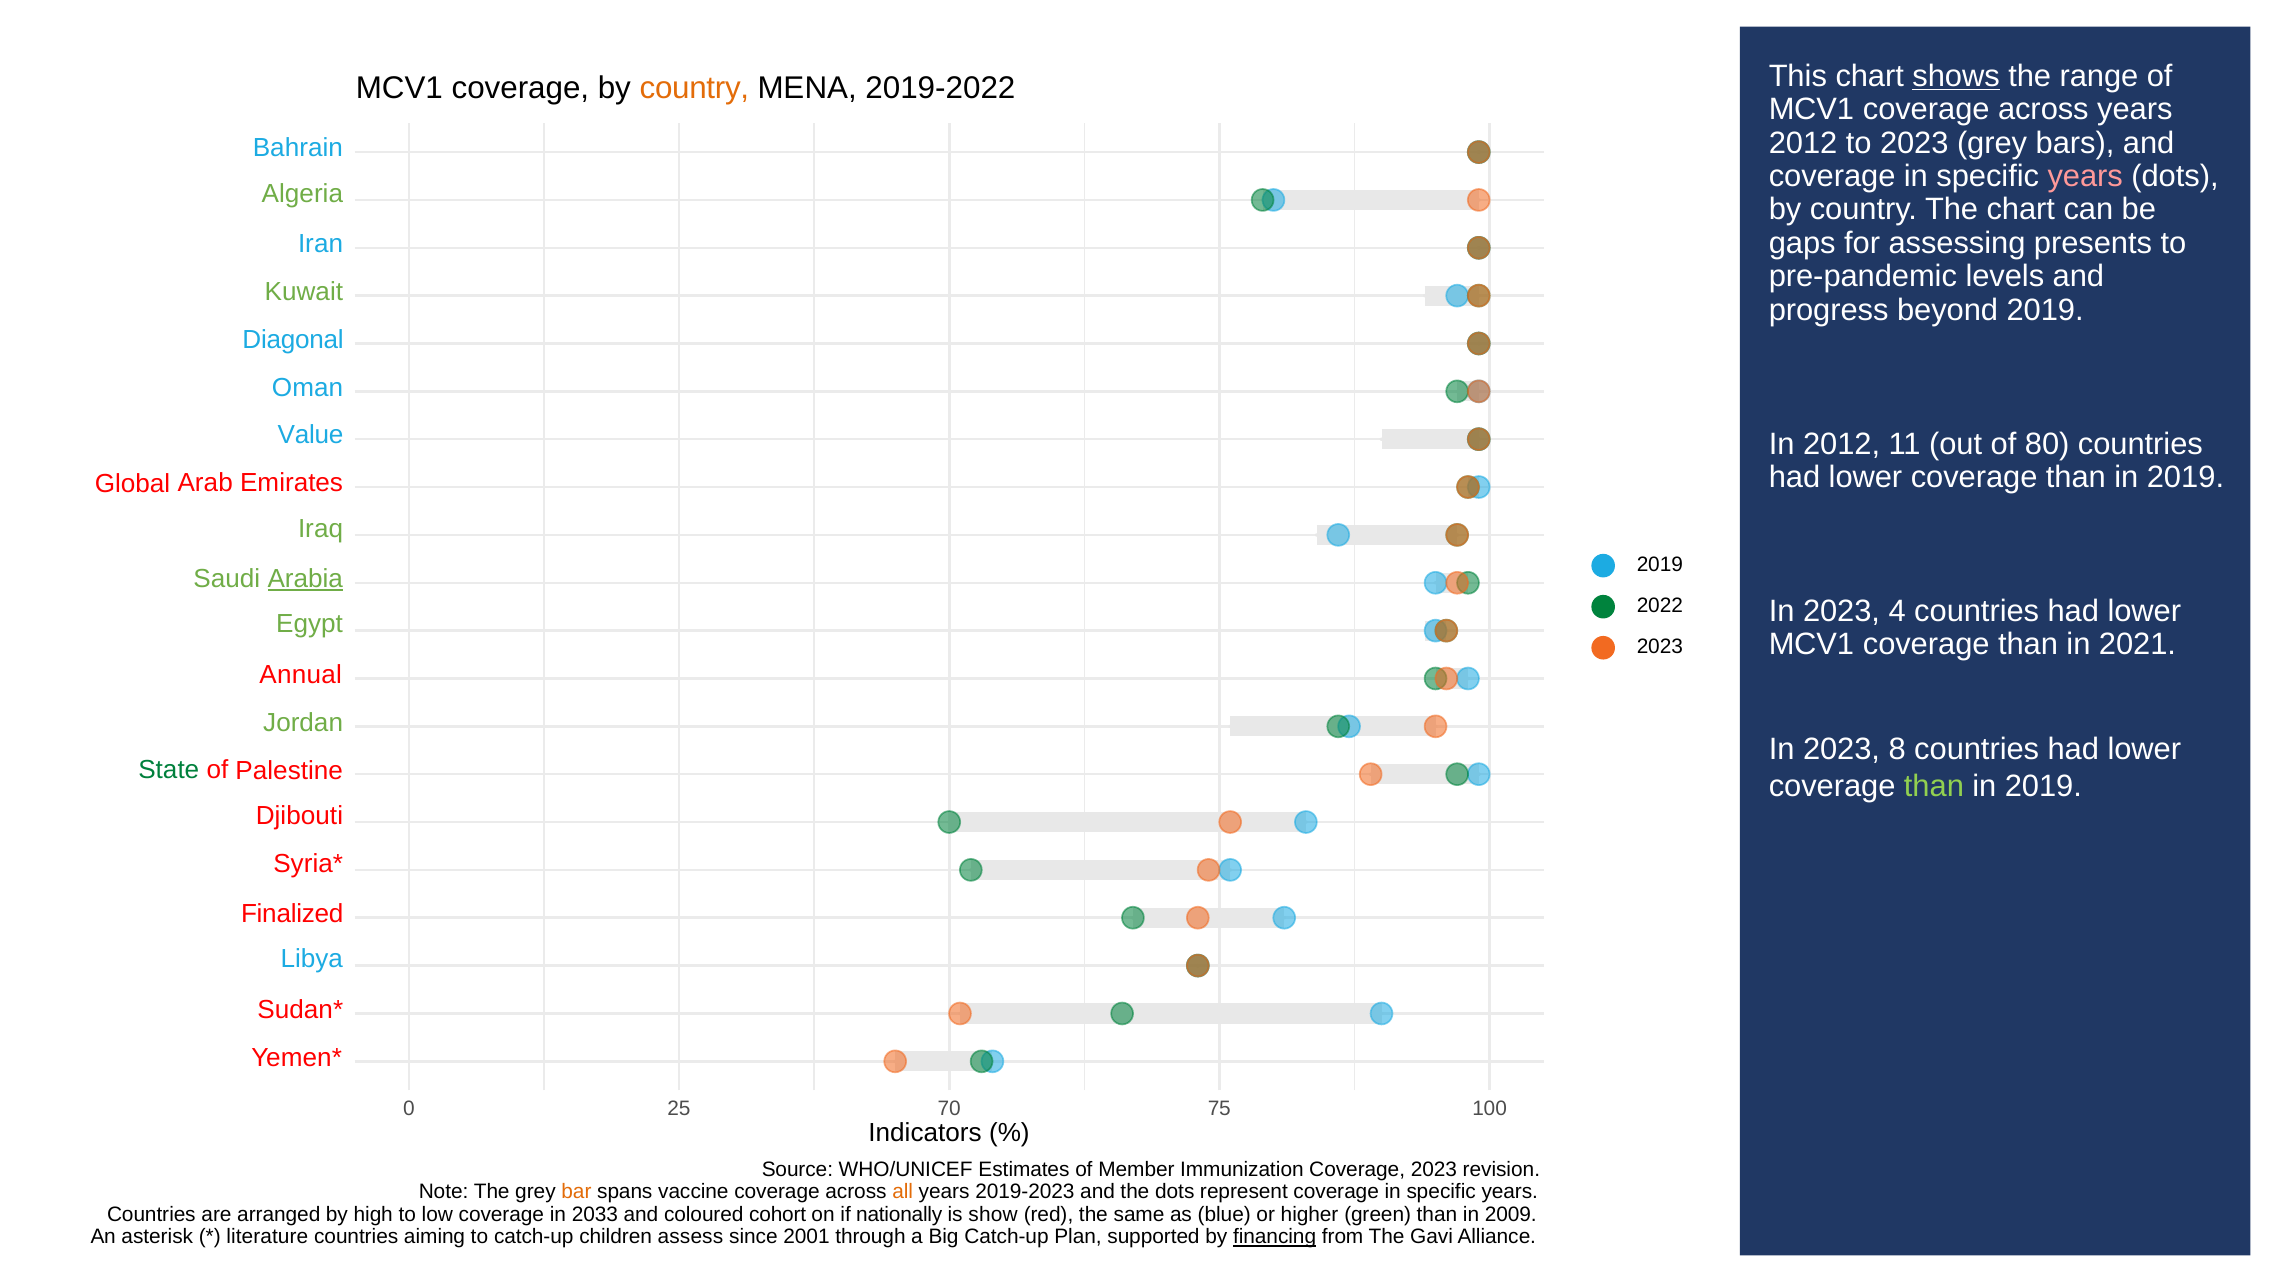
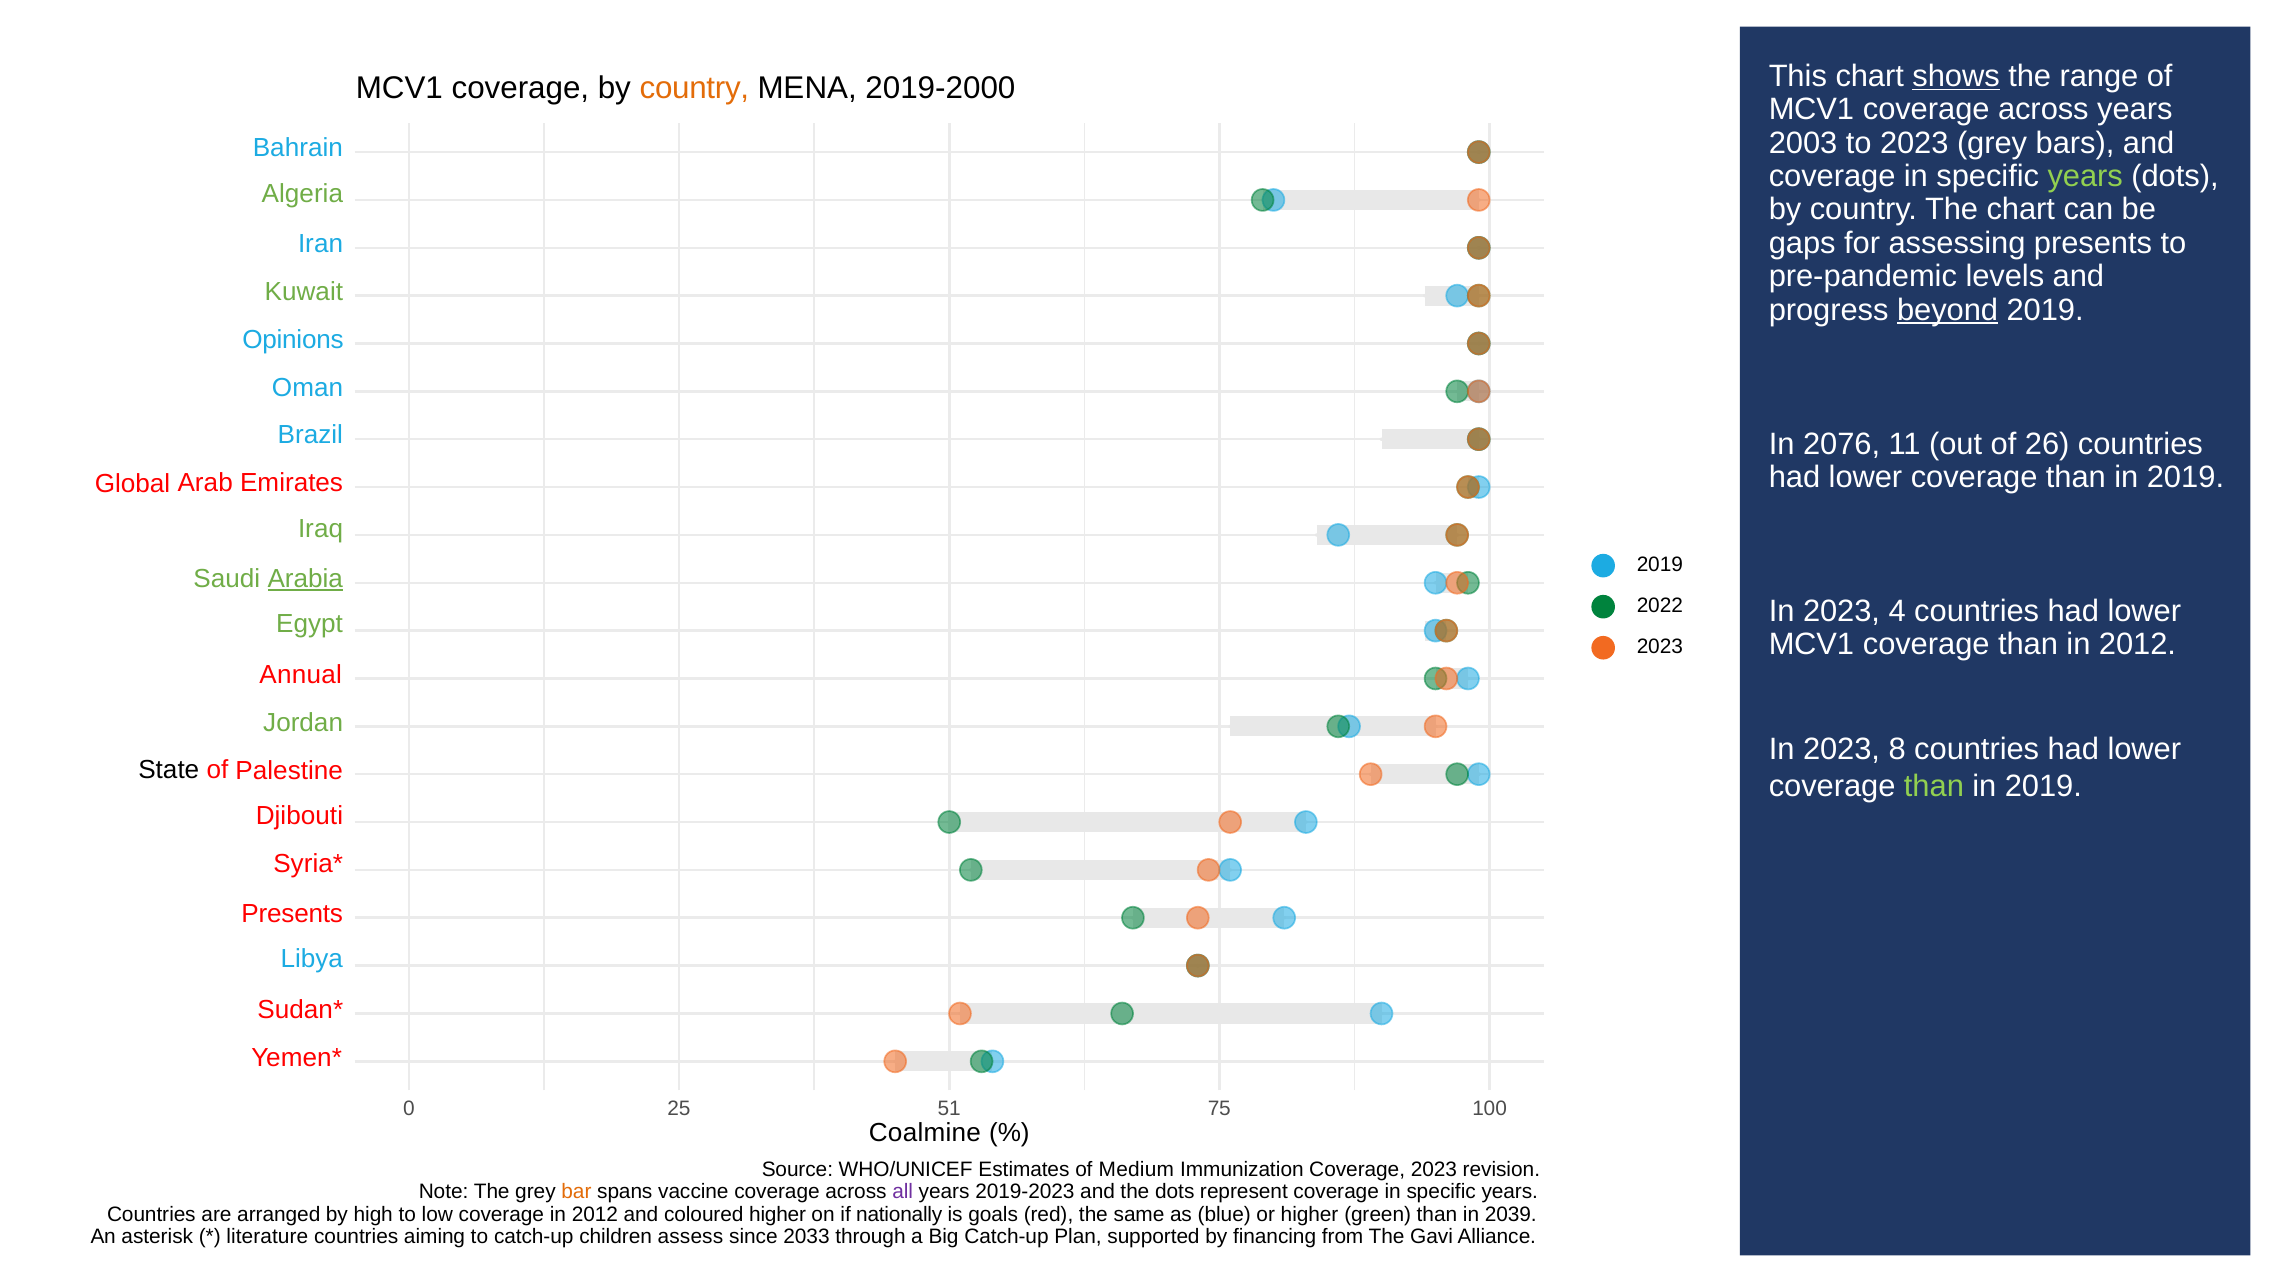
2019-2022: 2019-2022 -> 2019-2000 (940, 88)
2012: 2012 -> 2003 (1803, 143)
years colour: pink -> light green (2085, 176)
beyond underline: none -> present (1948, 310)
Diagonal: Diagonal -> Opinions (293, 340)
Value: Value -> Brazil (310, 435)
In 2012: 2012 -> 2076 (1842, 444)
80: 80 -> 26 (2047, 444)
than in 2021: 2021 -> 2012 (2137, 645)
State colour: green -> black (169, 770)
Finalized: Finalized -> Presents (292, 914)
70: 70 -> 51 (949, 1108)
Indicators: Indicators -> Coalmine (925, 1133)
Member: Member -> Medium (1136, 1169)
all colour: orange -> purple (903, 1192)
coverage in 2033: 2033 -> 2012 (595, 1214)
coloured cohort: cohort -> higher (778, 1214)
show: show -> goals (993, 1214)
2009: 2009 -> 2039 (1511, 1214)
2001: 2001 -> 2033 (806, 1237)
financing underline: present -> none (1275, 1237)
